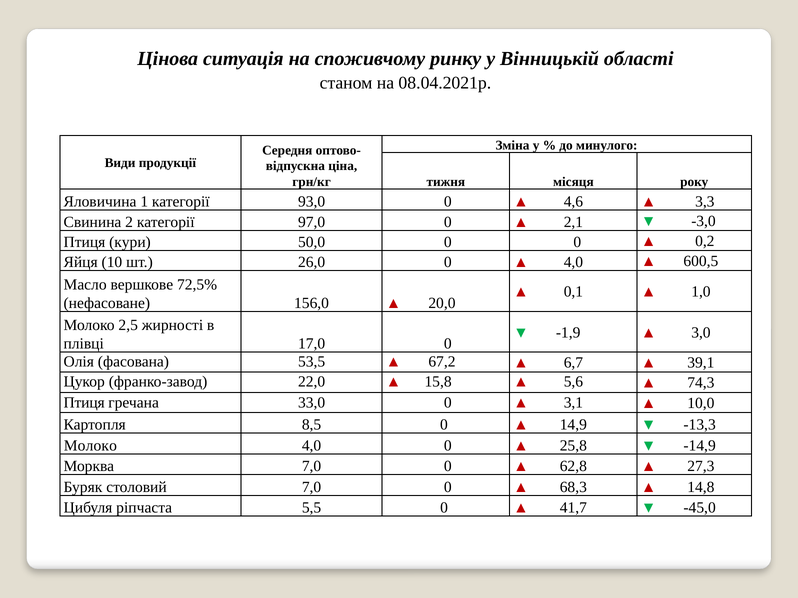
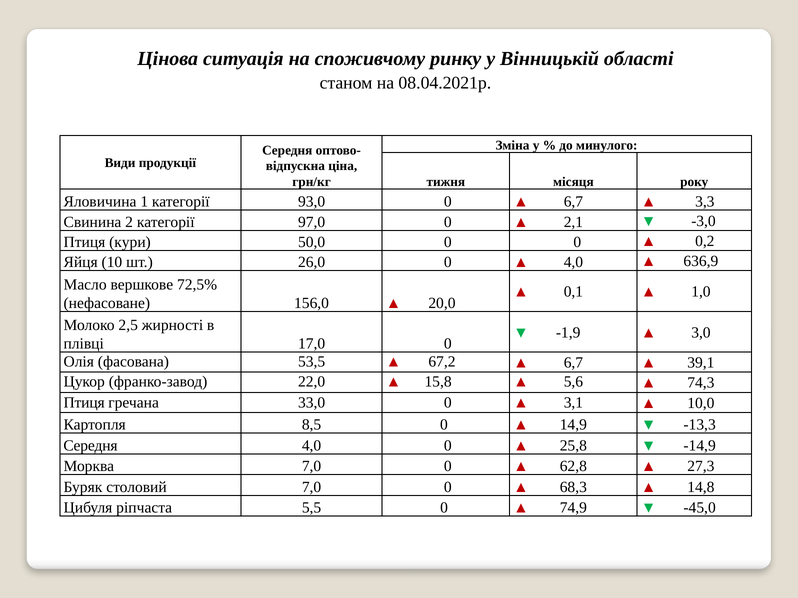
4,6: 4,6 -> 6,7 (573, 202)
600,5: 600,5 -> 636,9 (701, 261)
Молоко: Молоко -> Середня (90, 446)
41,7: 41,7 -> 74,9 (573, 508)
